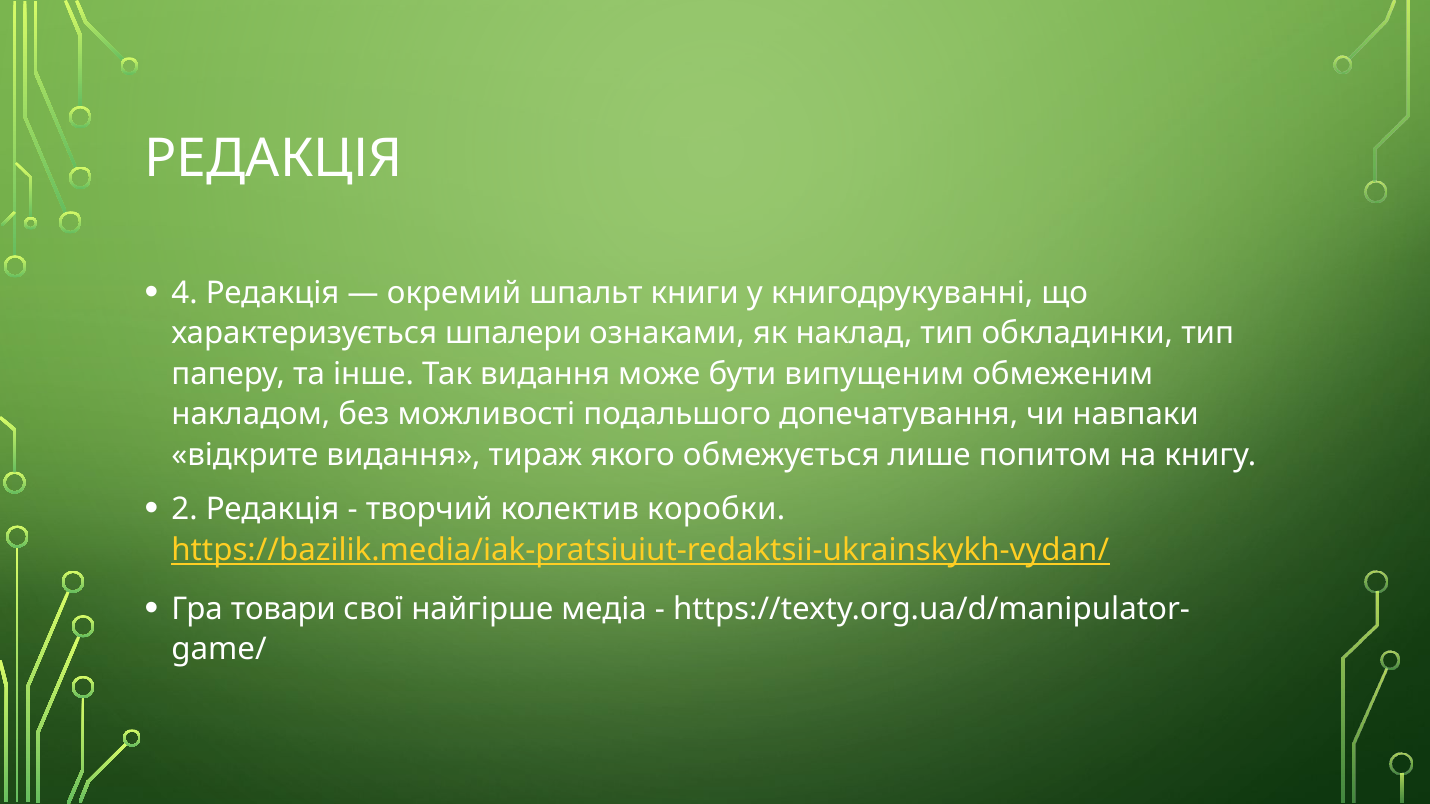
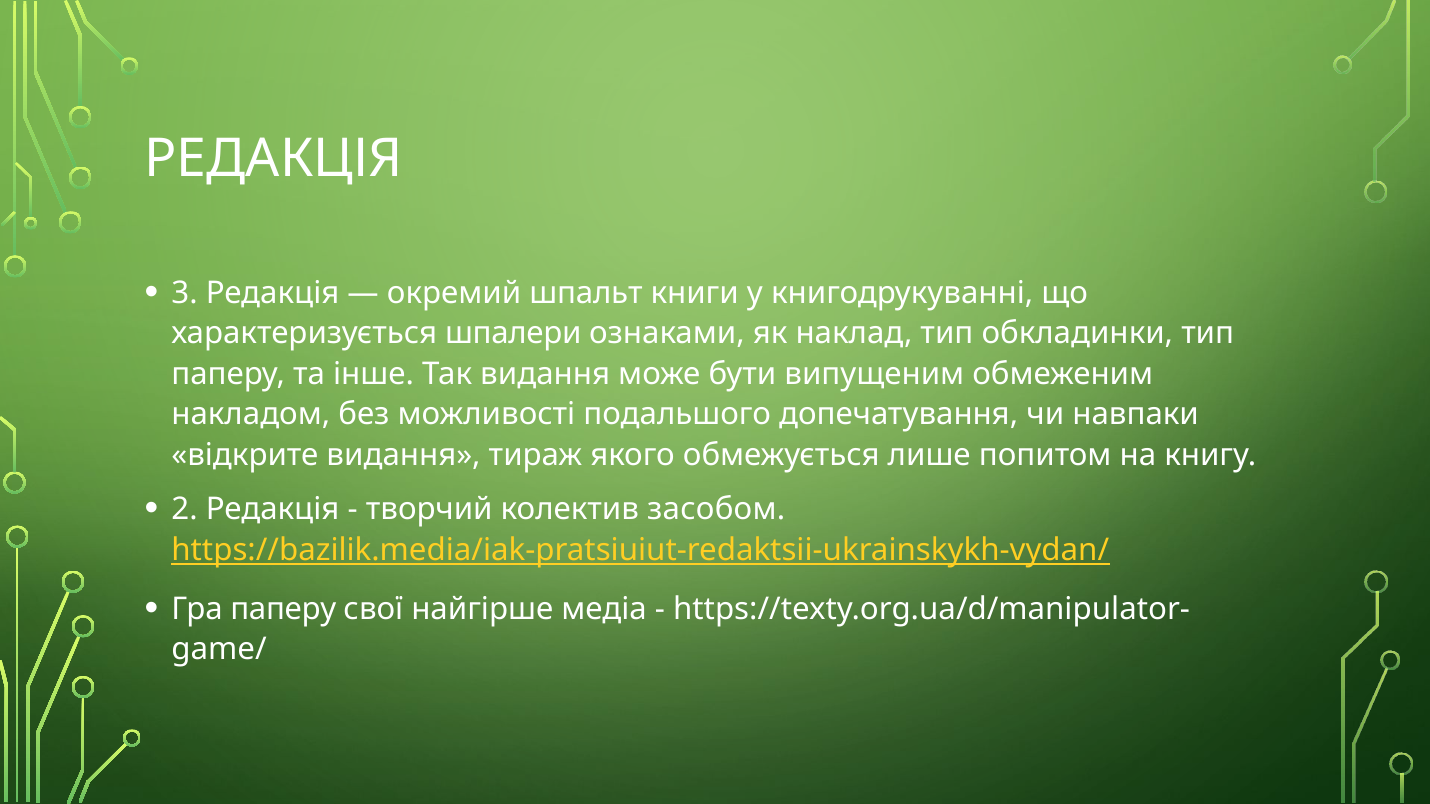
4: 4 -> 3 (185, 293)
коробки: коробки -> засобом (716, 509)
Гра товари: товари -> паперу (283, 609)
